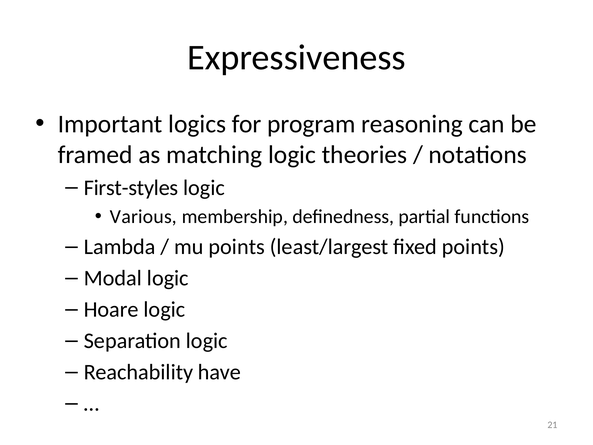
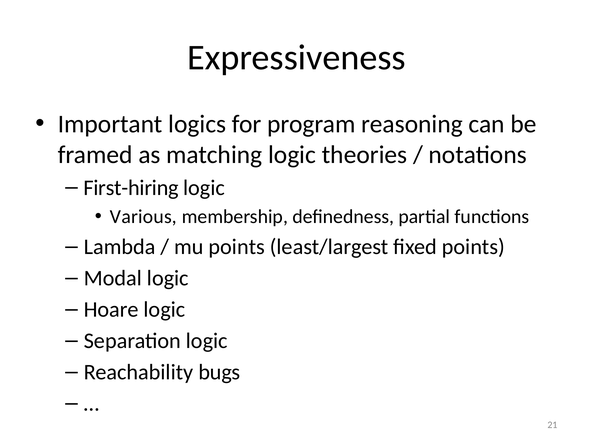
First-styles: First-styles -> First-hiring (131, 188)
have: have -> bugs (219, 372)
